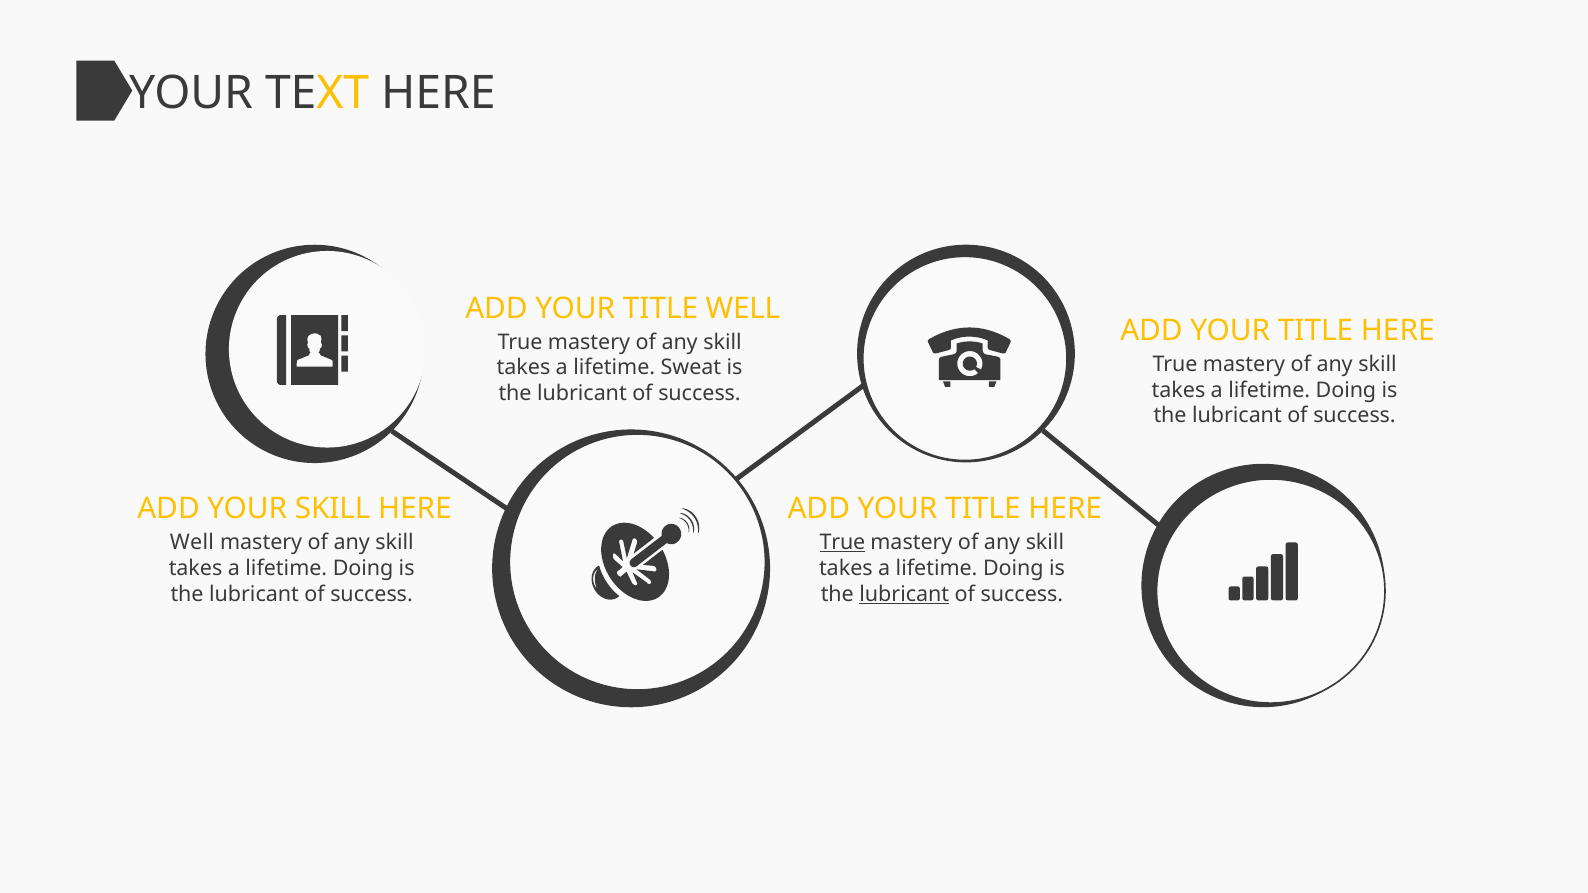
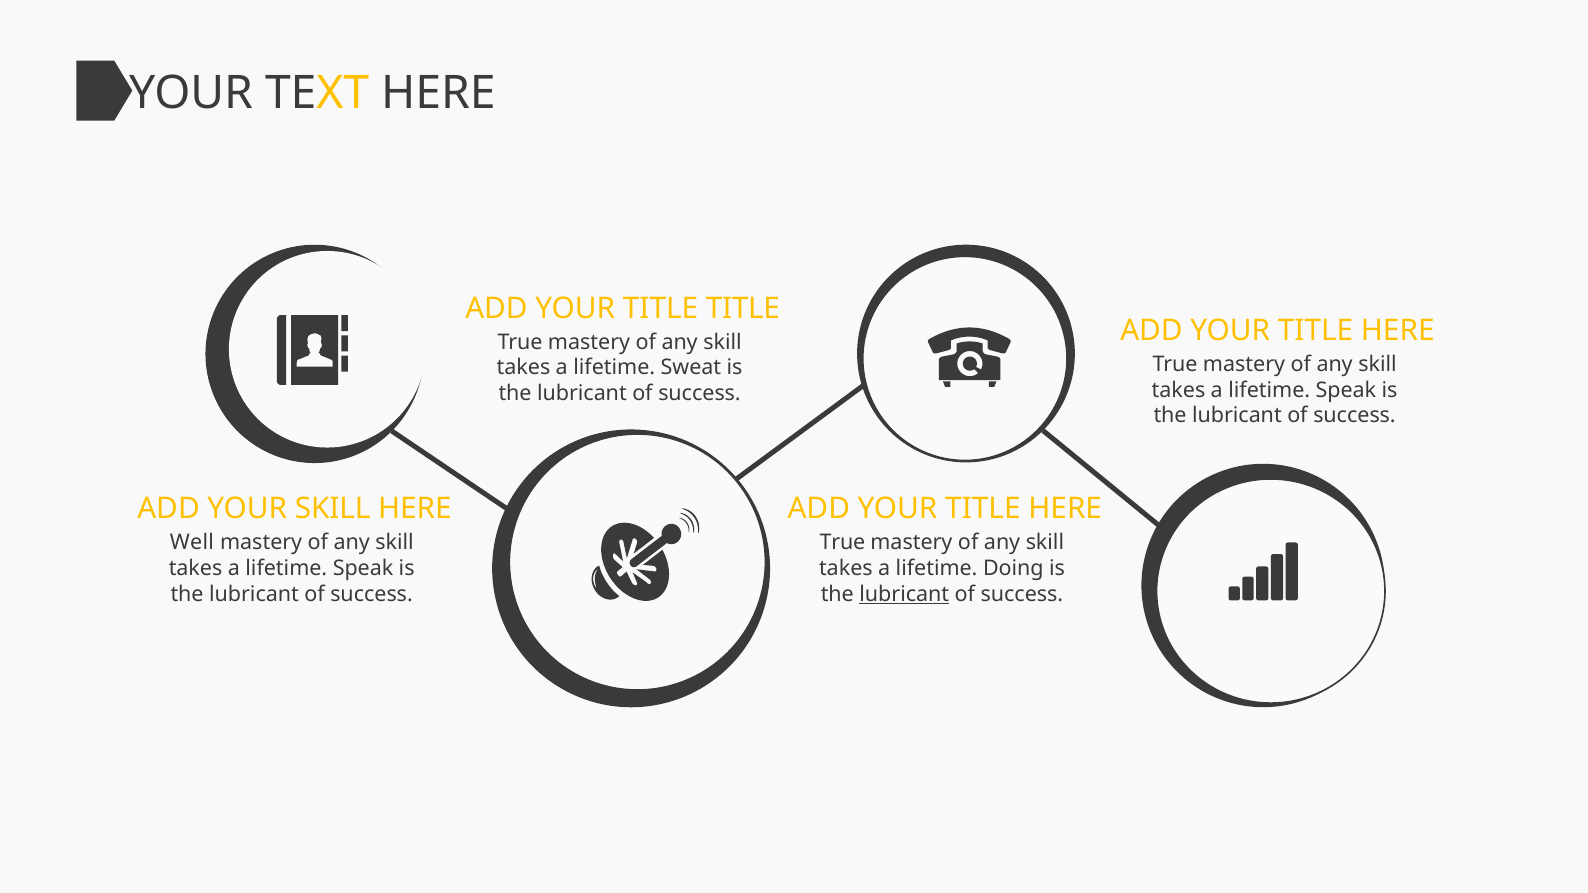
TITLE WELL: WELL -> TITLE (743, 308)
Doing: Doing -> Speak (1346, 390)
True underline: present -> none (842, 542)
Doing: Doing -> Speak (363, 568)
